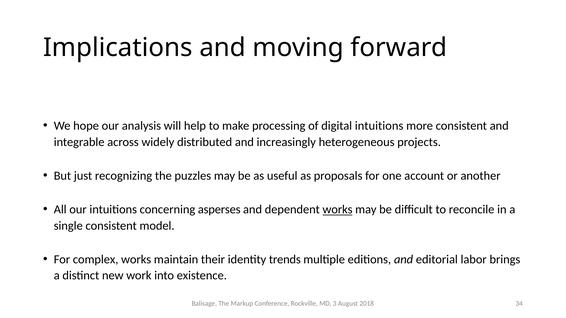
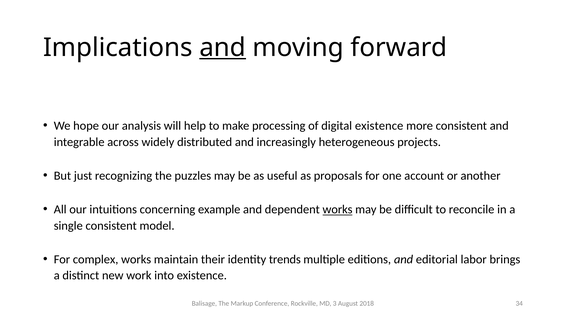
and underline: none -> present (223, 48)
digital intuitions: intuitions -> existence (379, 126)
asperses: asperses -> example (219, 210)
